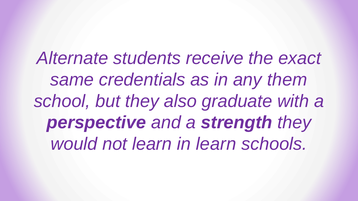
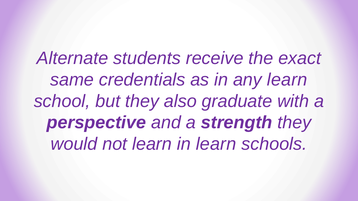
any them: them -> learn (287, 80)
